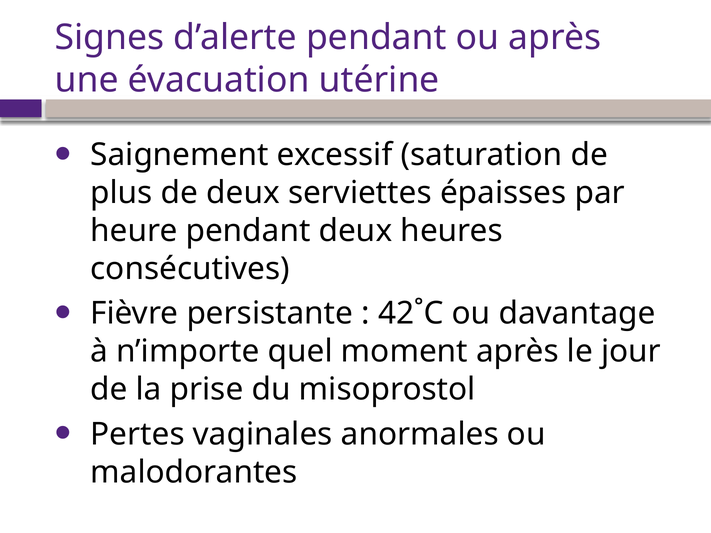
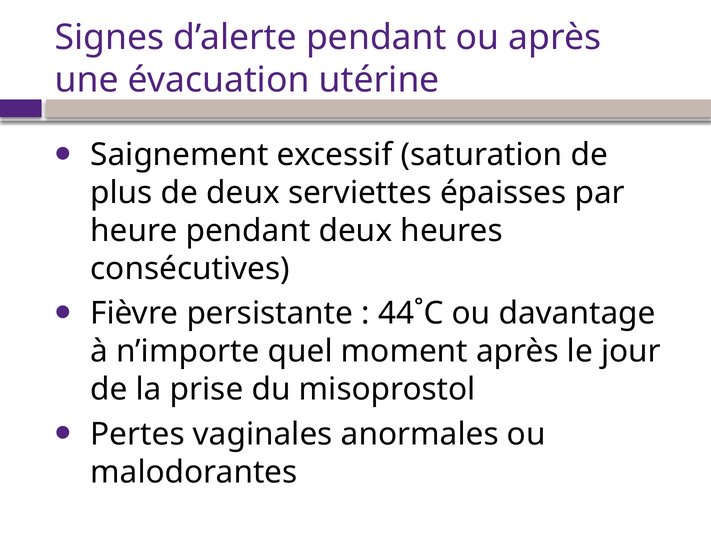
42˚C: 42˚C -> 44˚C (411, 314)
